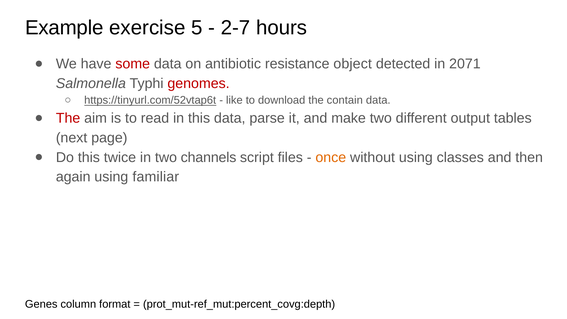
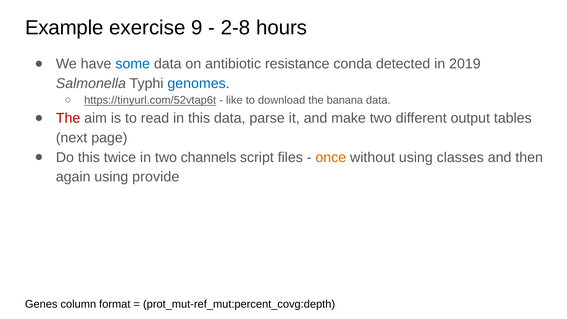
5: 5 -> 9 (197, 28)
2-7: 2-7 -> 2-8 (236, 28)
some colour: red -> blue (133, 64)
object: object -> conda (353, 64)
2071: 2071 -> 2019 (465, 64)
genomes colour: red -> blue (199, 83)
contain: contain -> banana (345, 100)
familiar: familiar -> provide (156, 177)
